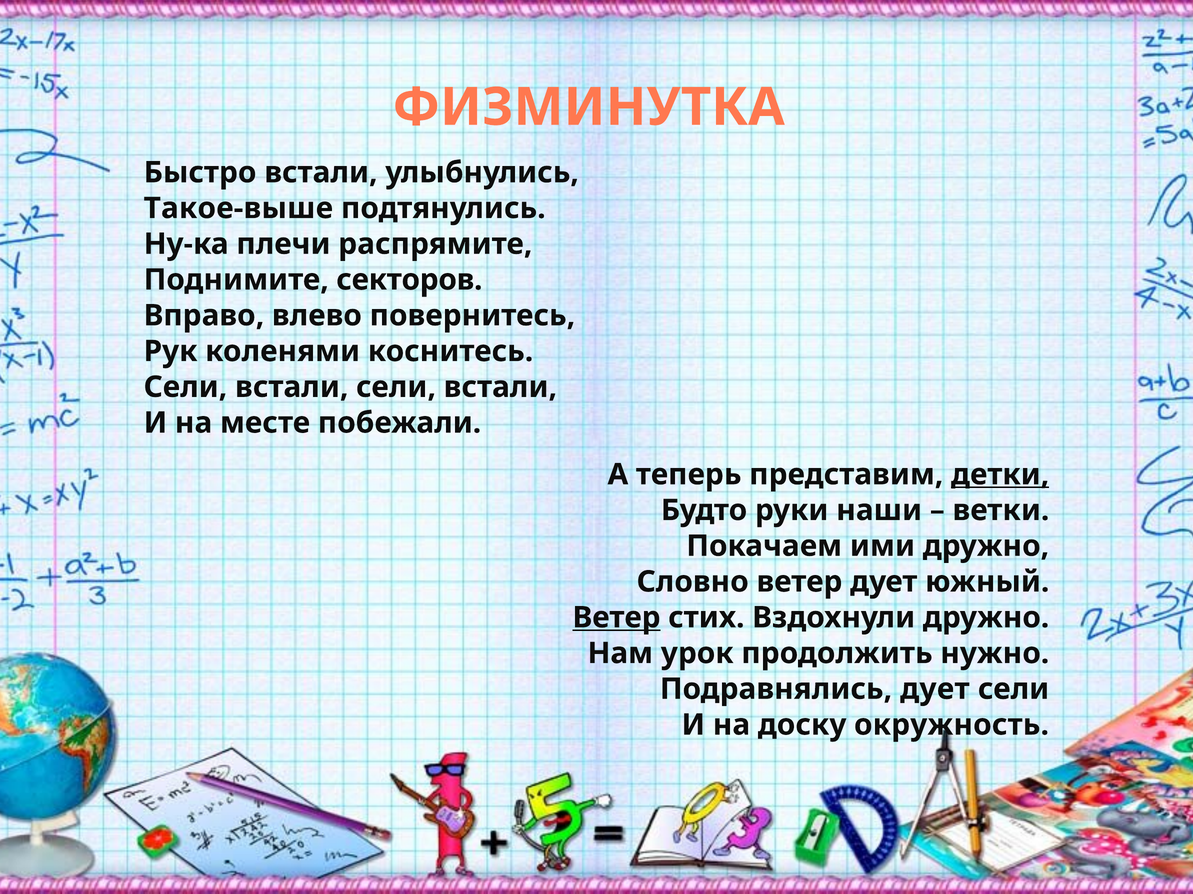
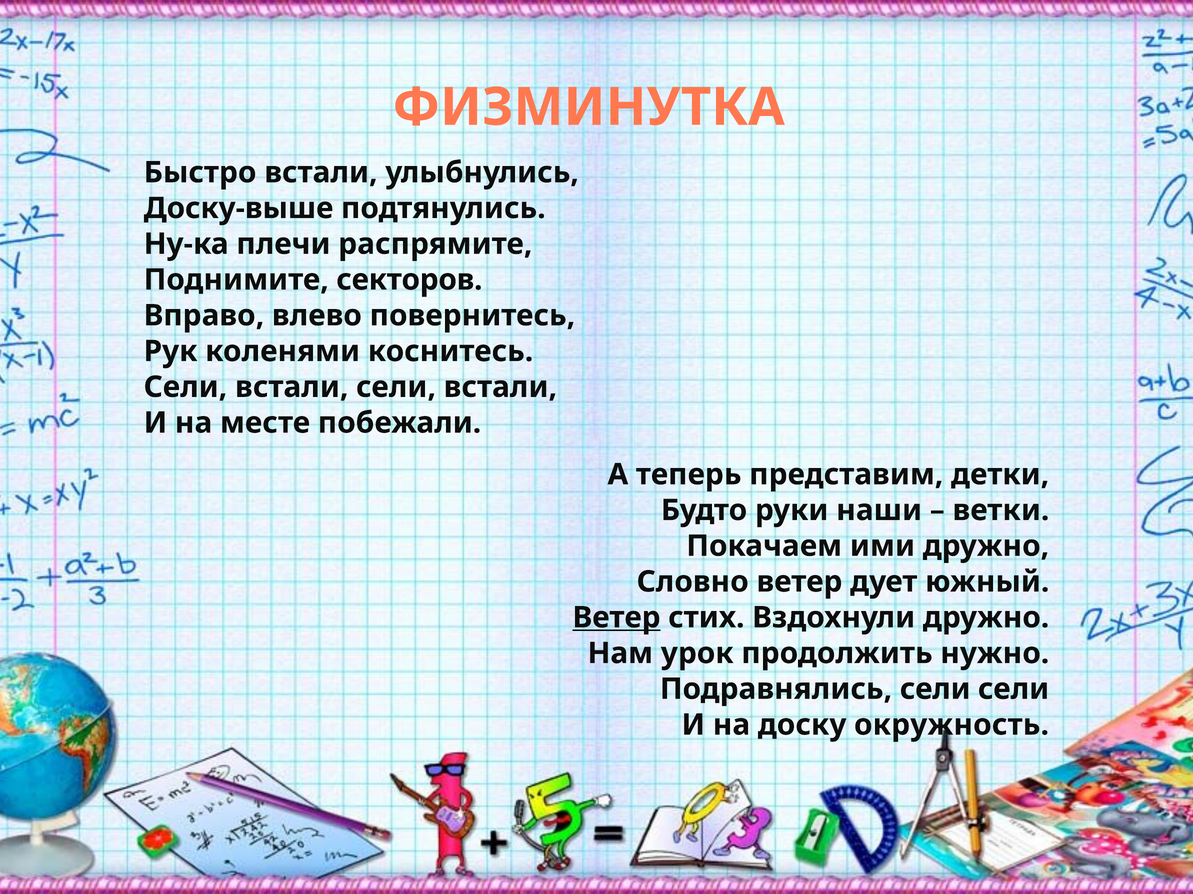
Такое-выше: Такое-выше -> Доску-выше (239, 208)
детки underline: present -> none (1000, 475)
Подравнялись дует: дует -> сели (935, 690)
